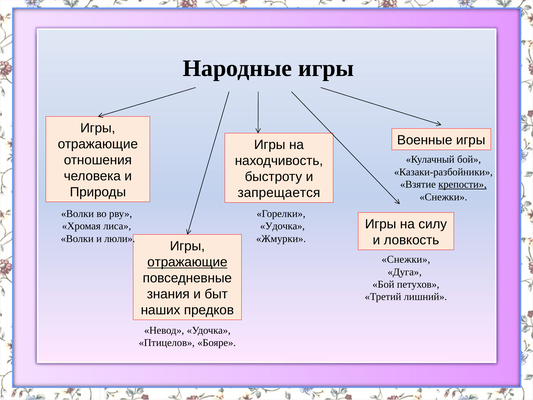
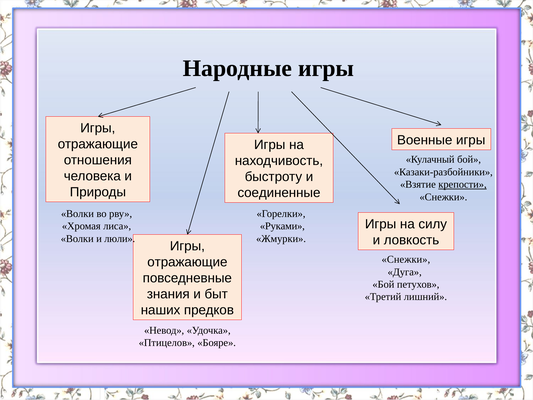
запрещается: запрещается -> соединенные (279, 193)
Удочка: Удочка -> Руками (282, 226)
отражающие underline: present -> none (187, 262)
